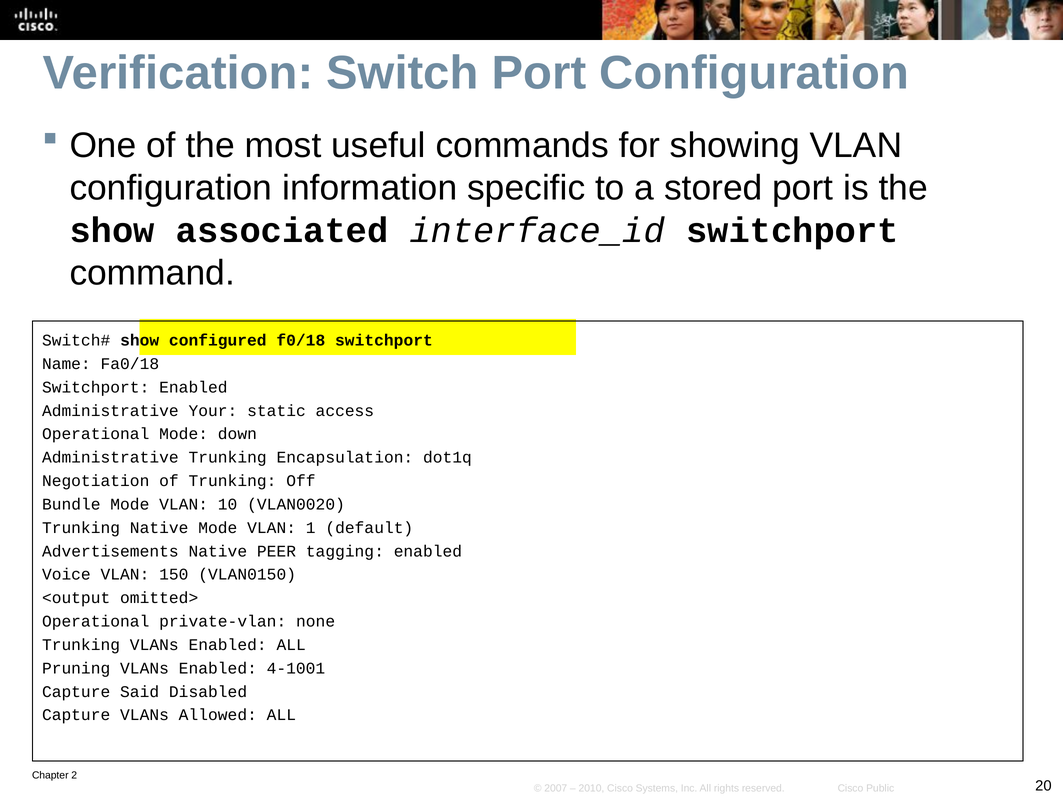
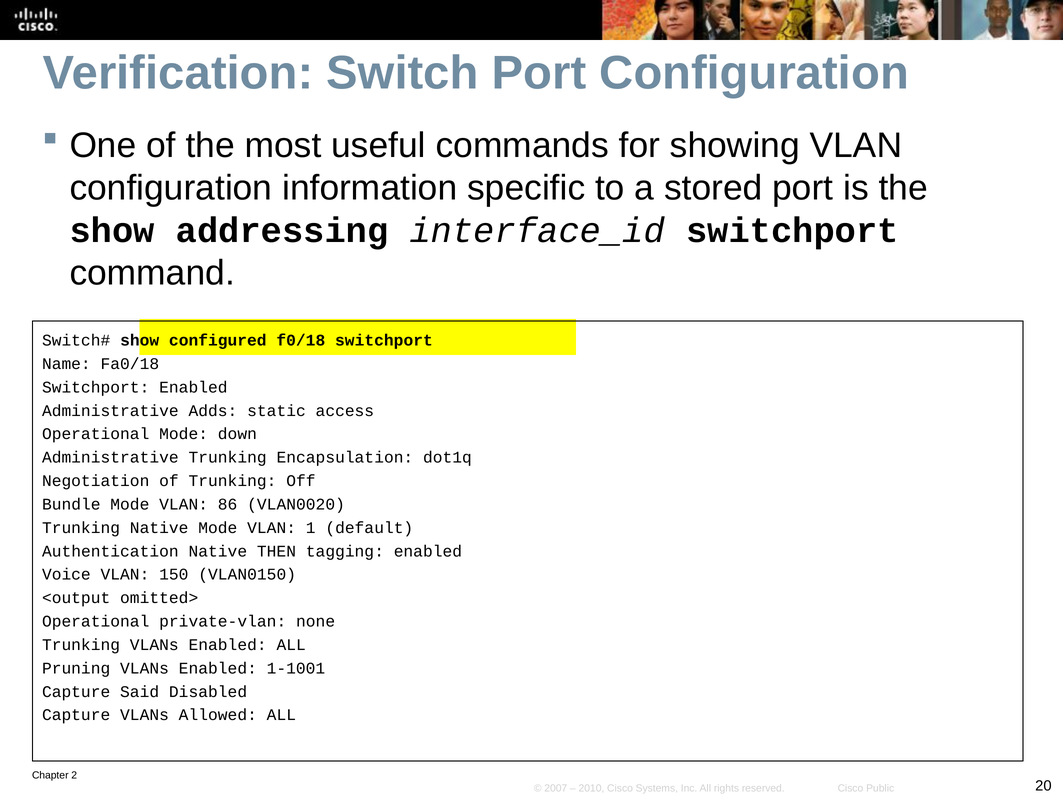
associated: associated -> addressing (282, 230)
Your: Your -> Adds (213, 410)
10: 10 -> 86 (228, 504)
Advertisements: Advertisements -> Authentication (110, 551)
PEER: PEER -> THEN (276, 551)
4-1001: 4-1001 -> 1-1001 (296, 668)
